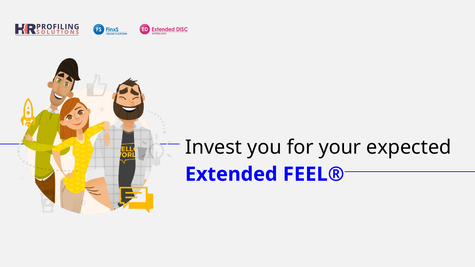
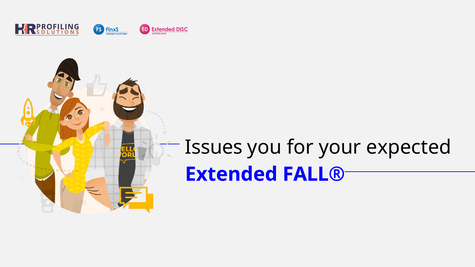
Invest: Invest -> Issues (214, 148)
FEEL®: FEEL® -> FALL® (314, 174)
